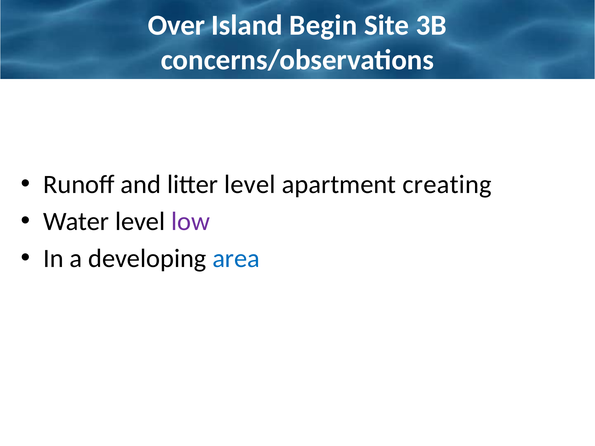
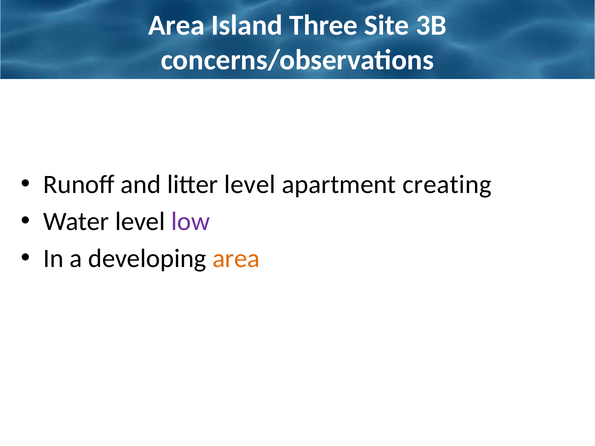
Over: Over -> Area (176, 25)
Begin: Begin -> Three (324, 25)
area colour: blue -> orange (236, 259)
